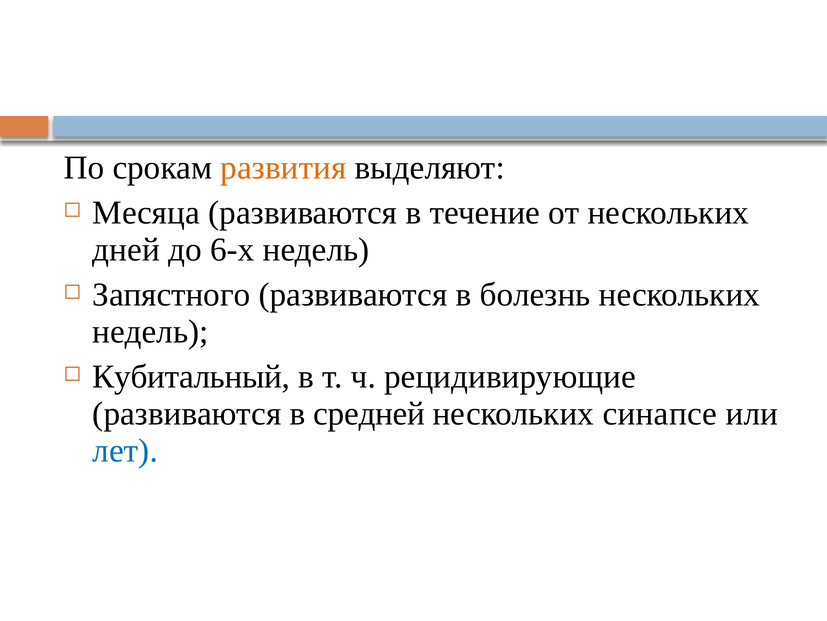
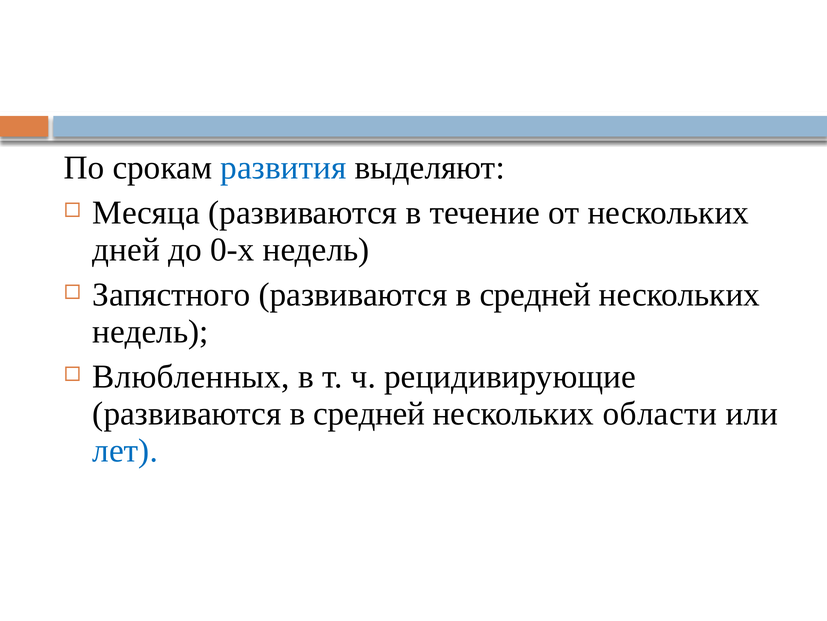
развития colour: orange -> blue (283, 168)
6-х: 6-х -> 0-х (232, 250)
болезнь: болезнь -> средней (535, 295)
Кубитальный: Кубитальный -> Влюбленных (191, 376)
синапсе: синапсе -> области (660, 413)
